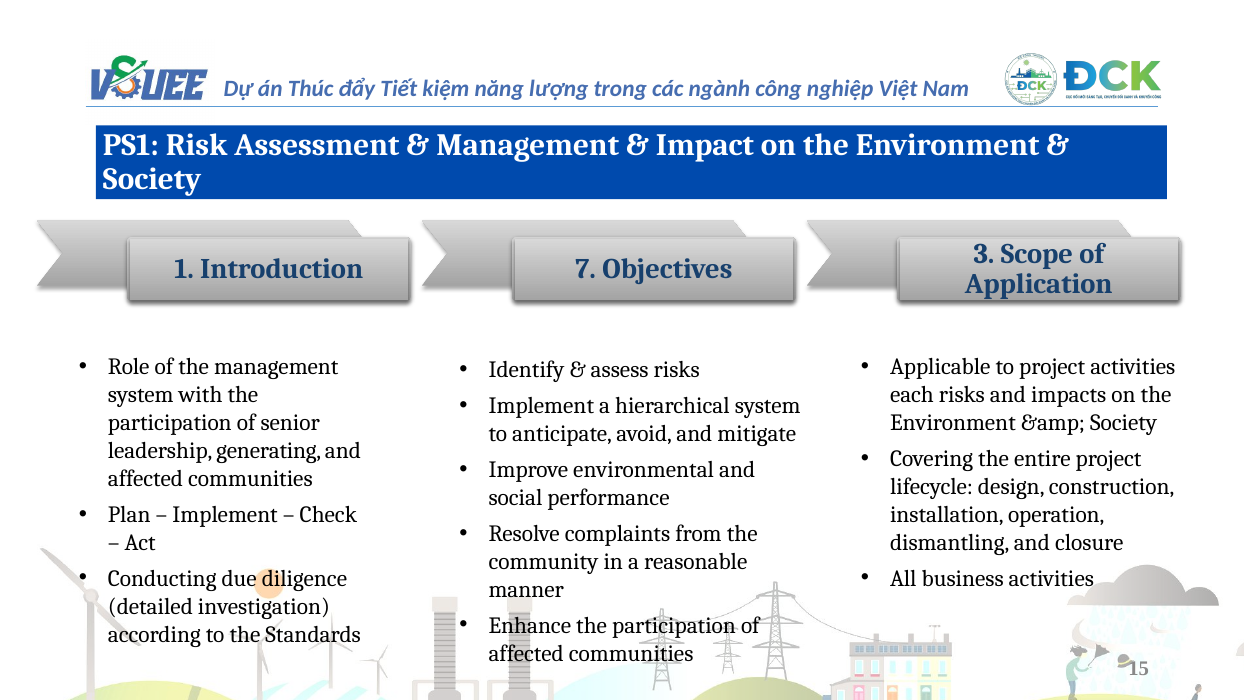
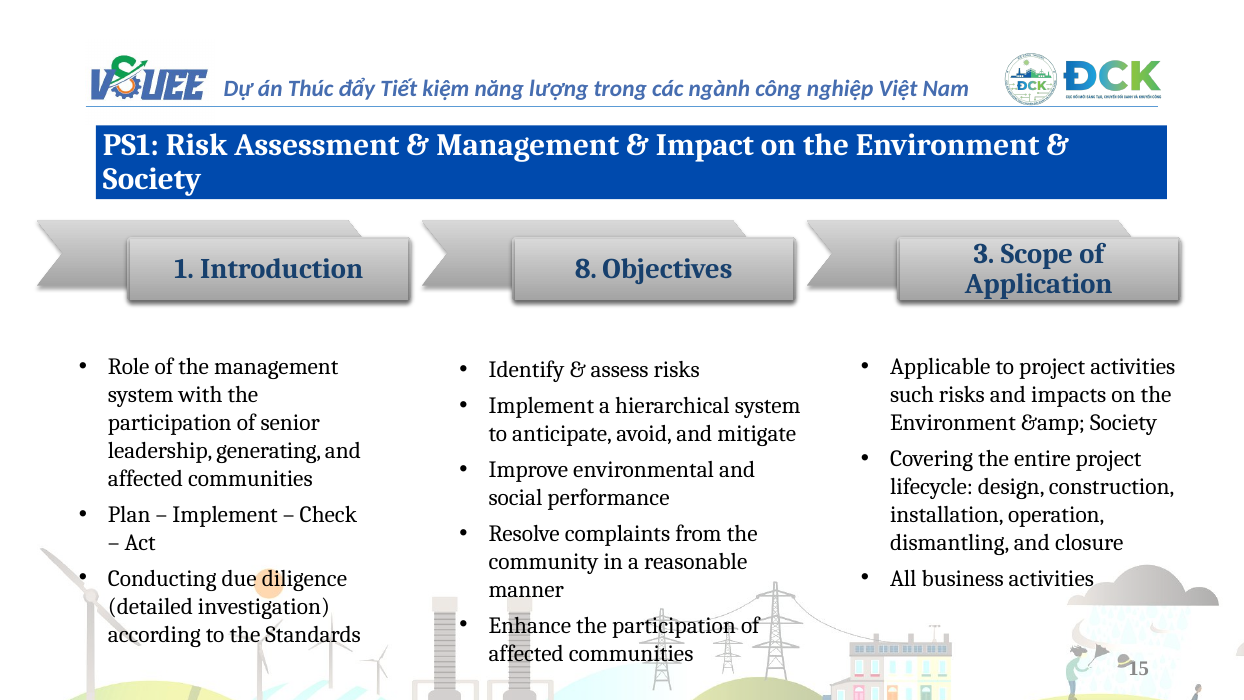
7: 7 -> 8 (586, 269)
each: each -> such (912, 395)
